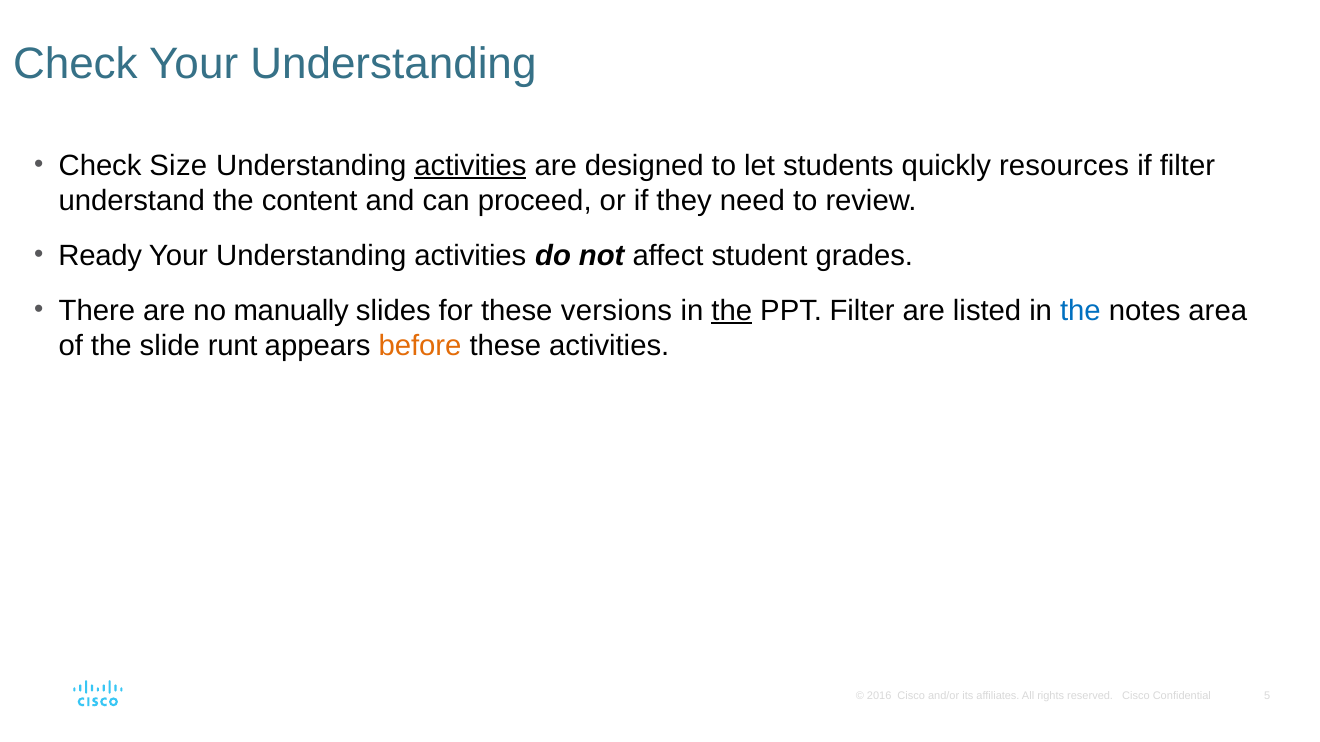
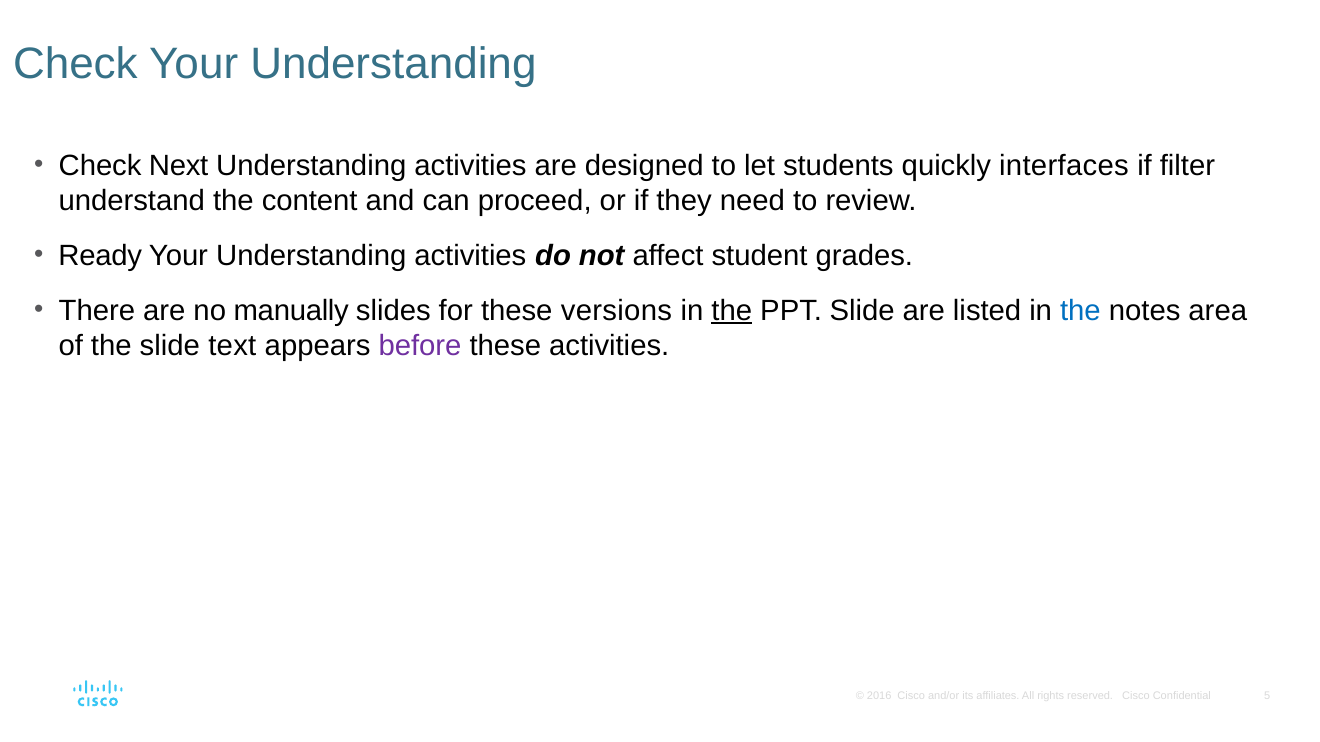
Size: Size -> Next (179, 166)
activities underline: present -> none (470, 166)
resources: resources -> interfaces (1064, 166)
PPT Filter: Filter -> Slide (862, 311)
runt: runt -> text (232, 346)
before colour: orange -> purple (420, 346)
